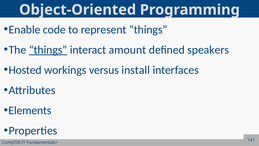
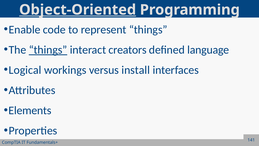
Object-Oriented underline: none -> present (78, 10)
amount: amount -> creators (128, 50)
speakers: speakers -> language (208, 50)
Hosted: Hosted -> Logical (25, 70)
